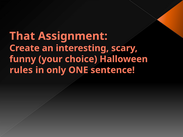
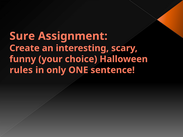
That: That -> Sure (22, 36)
